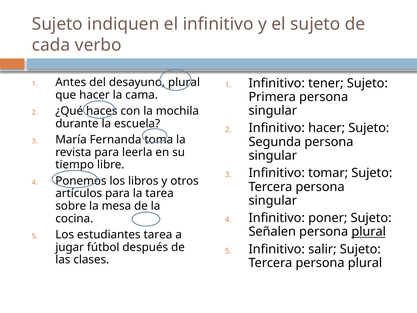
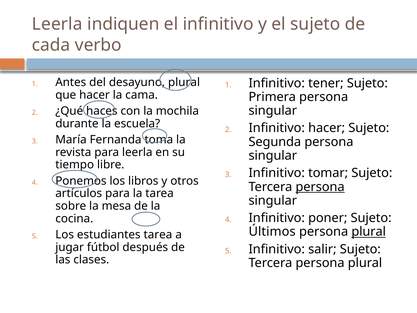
Sujeto: Sujeto -> Leerla (57, 24)
persona underline: none -> present (320, 187)
Señalen: Señalen -> Últimos (272, 232)
